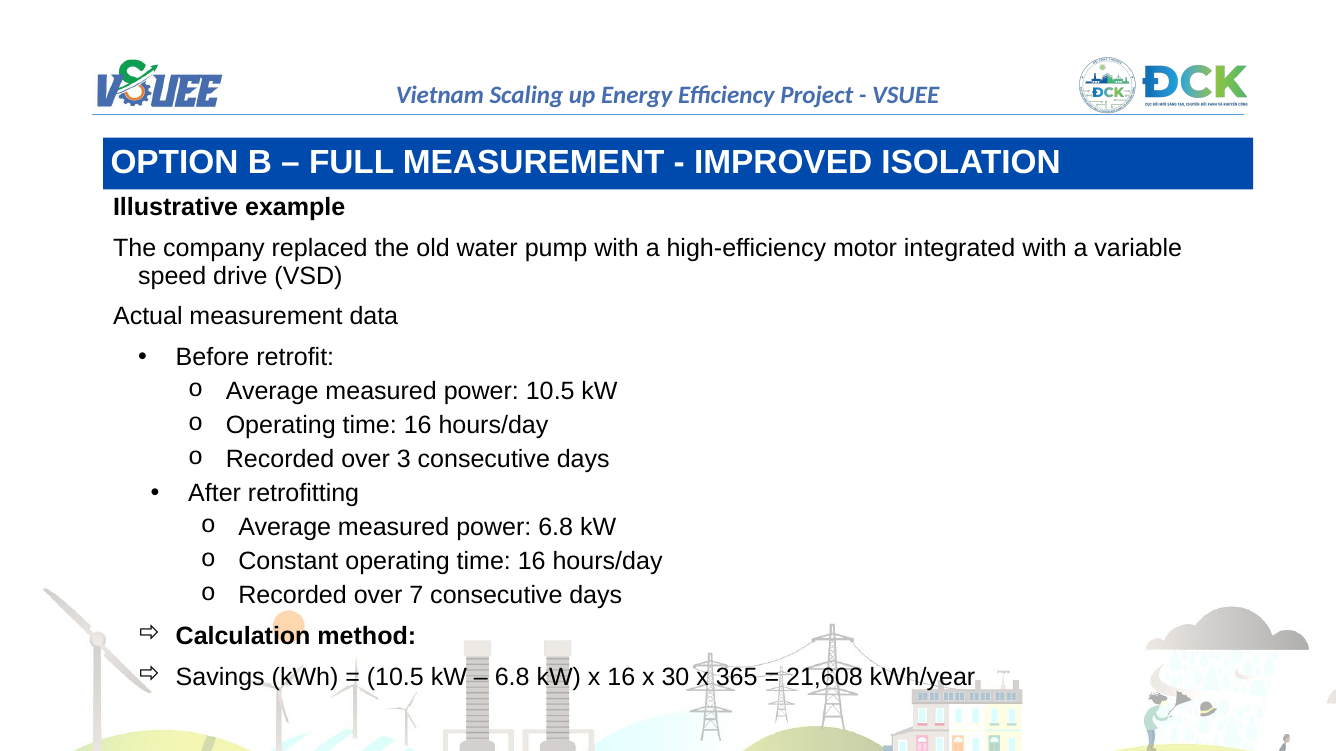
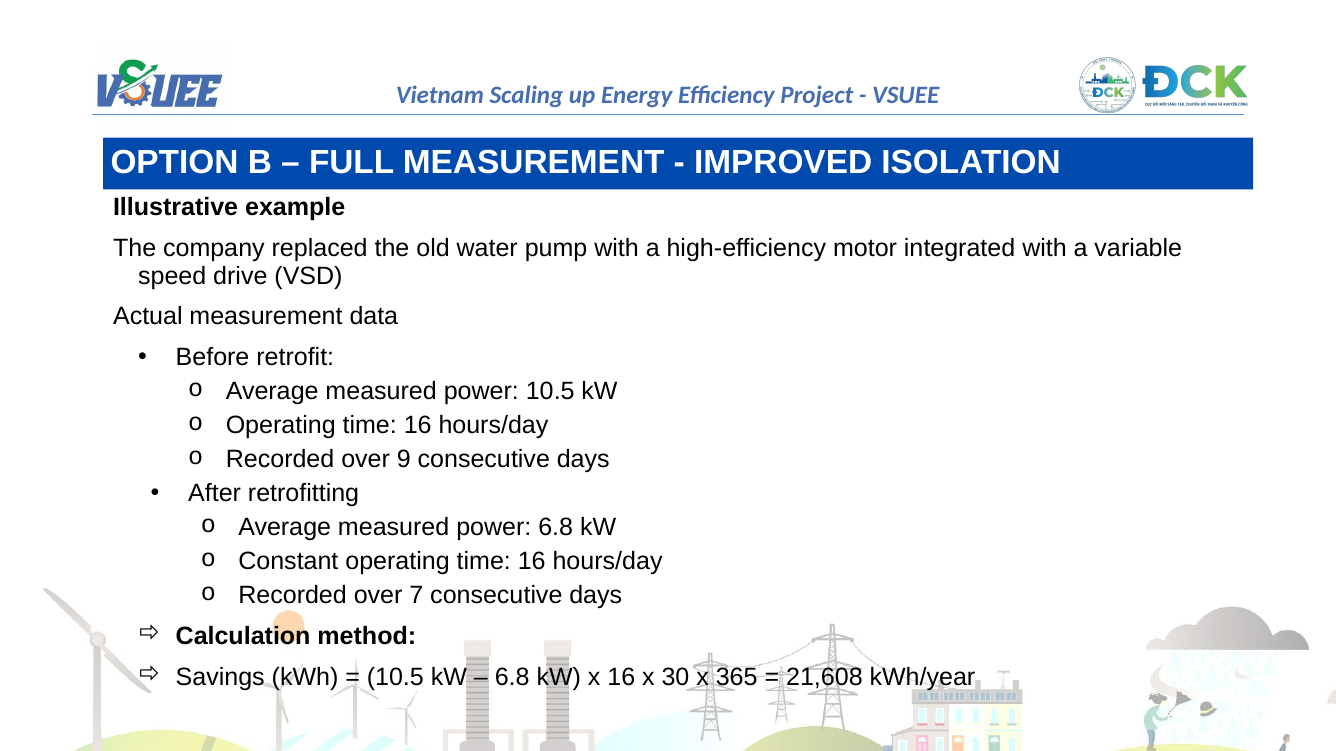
3: 3 -> 9 (404, 460)
